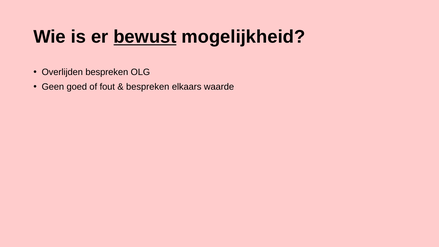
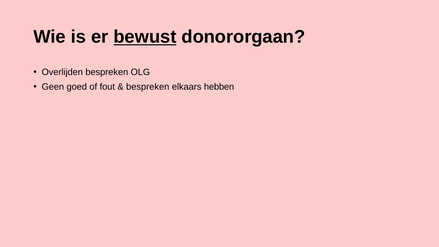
mogelijkheid: mogelijkheid -> donororgaan (243, 37)
waarde: waarde -> hebben (219, 87)
